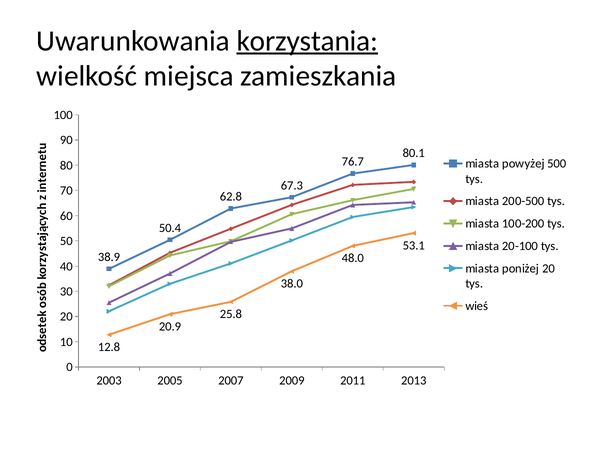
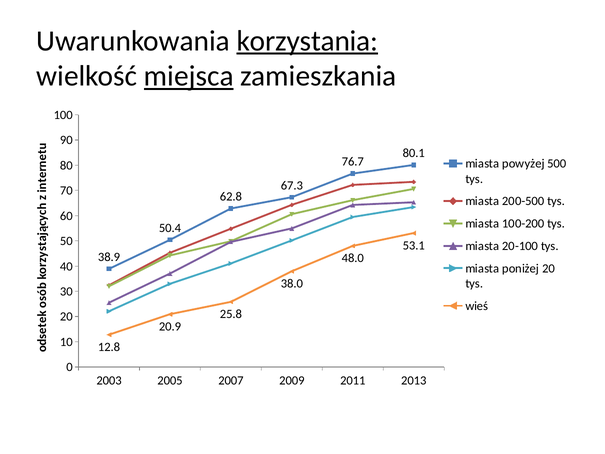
miejsca underline: none -> present (189, 76)
